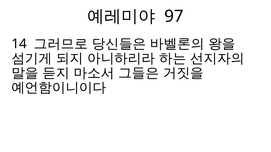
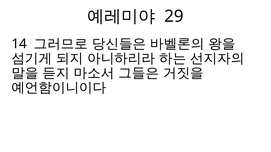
97: 97 -> 29 (174, 16)
